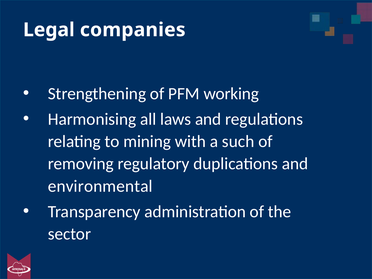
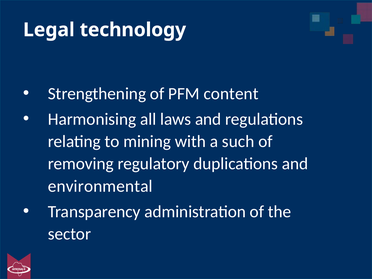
companies: companies -> technology (133, 30)
working: working -> content (231, 94)
